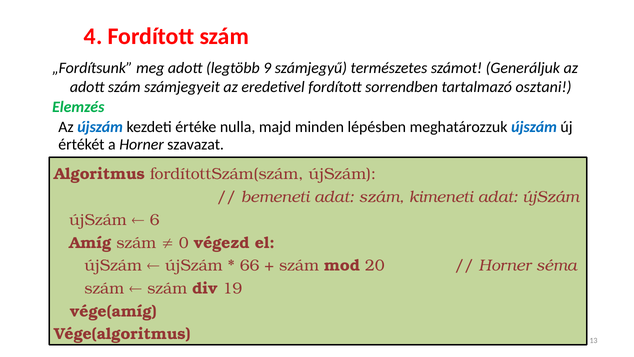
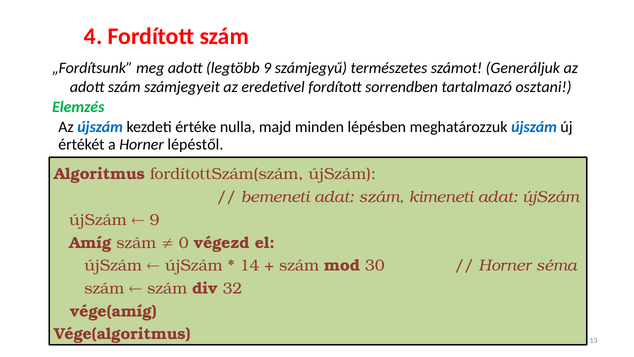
szavazat: szavazat -> lépéstől (195, 144)
6: 6 -> 9 (155, 220)
66: 66 -> 14 (250, 265)
20: 20 -> 30 (375, 265)
19: 19 -> 32 (232, 288)
